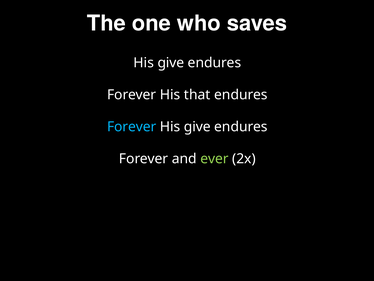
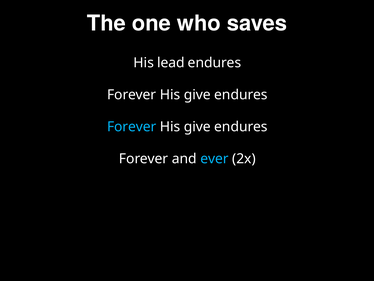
give: give -> lead (171, 63)
that: that -> give (197, 95)
ever colour: light green -> light blue (214, 159)
